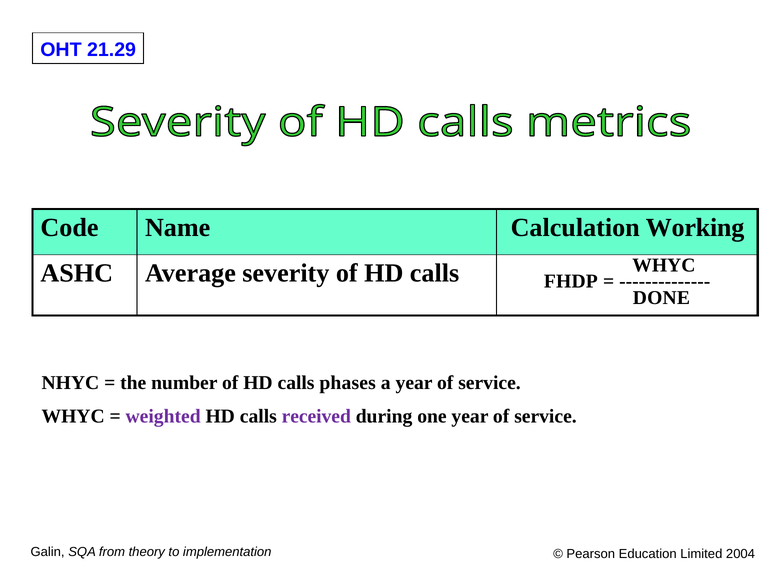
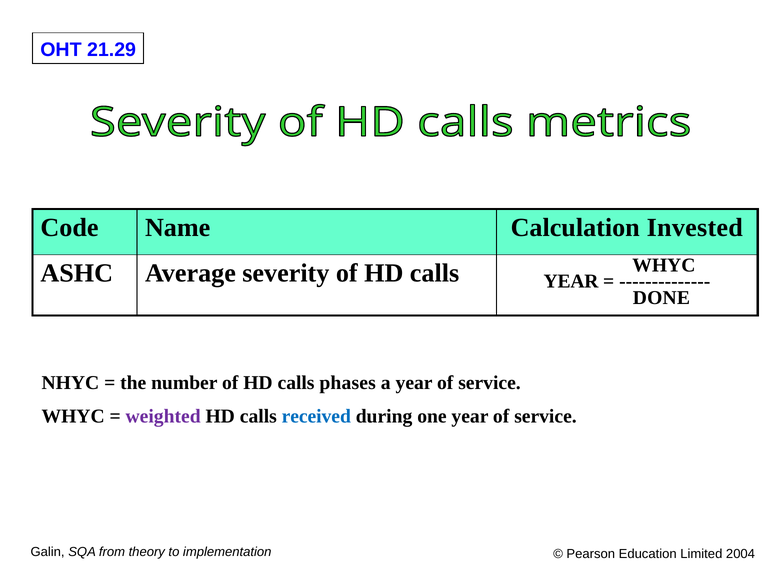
Working: Working -> Invested (695, 228)
FHDP: FHDP -> YEAR (571, 282)
received colour: purple -> blue (316, 416)
